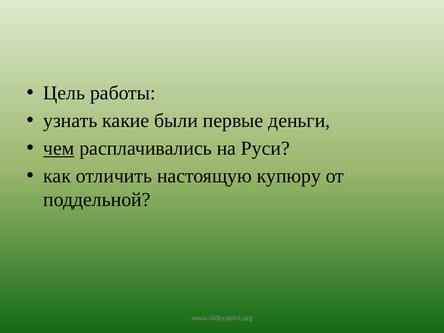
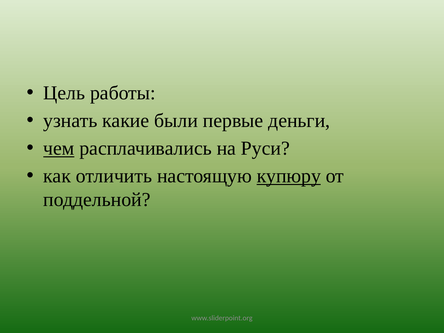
купюру underline: none -> present (289, 176)
